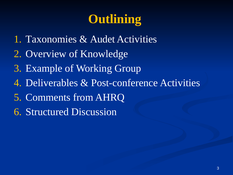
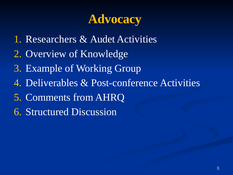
Outlining: Outlining -> Advocacy (115, 19)
Taxonomies: Taxonomies -> Researchers (51, 39)
